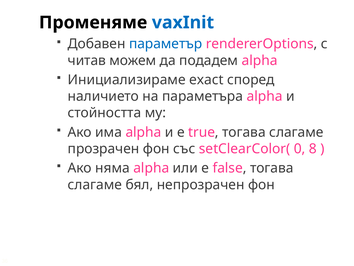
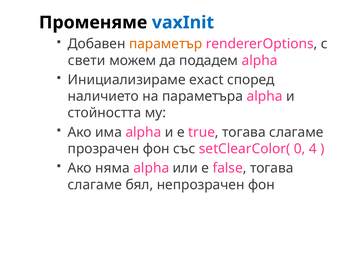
параметър colour: blue -> orange (166, 44)
читав: читав -> свети (87, 60)
8: 8 -> 4 (313, 149)
